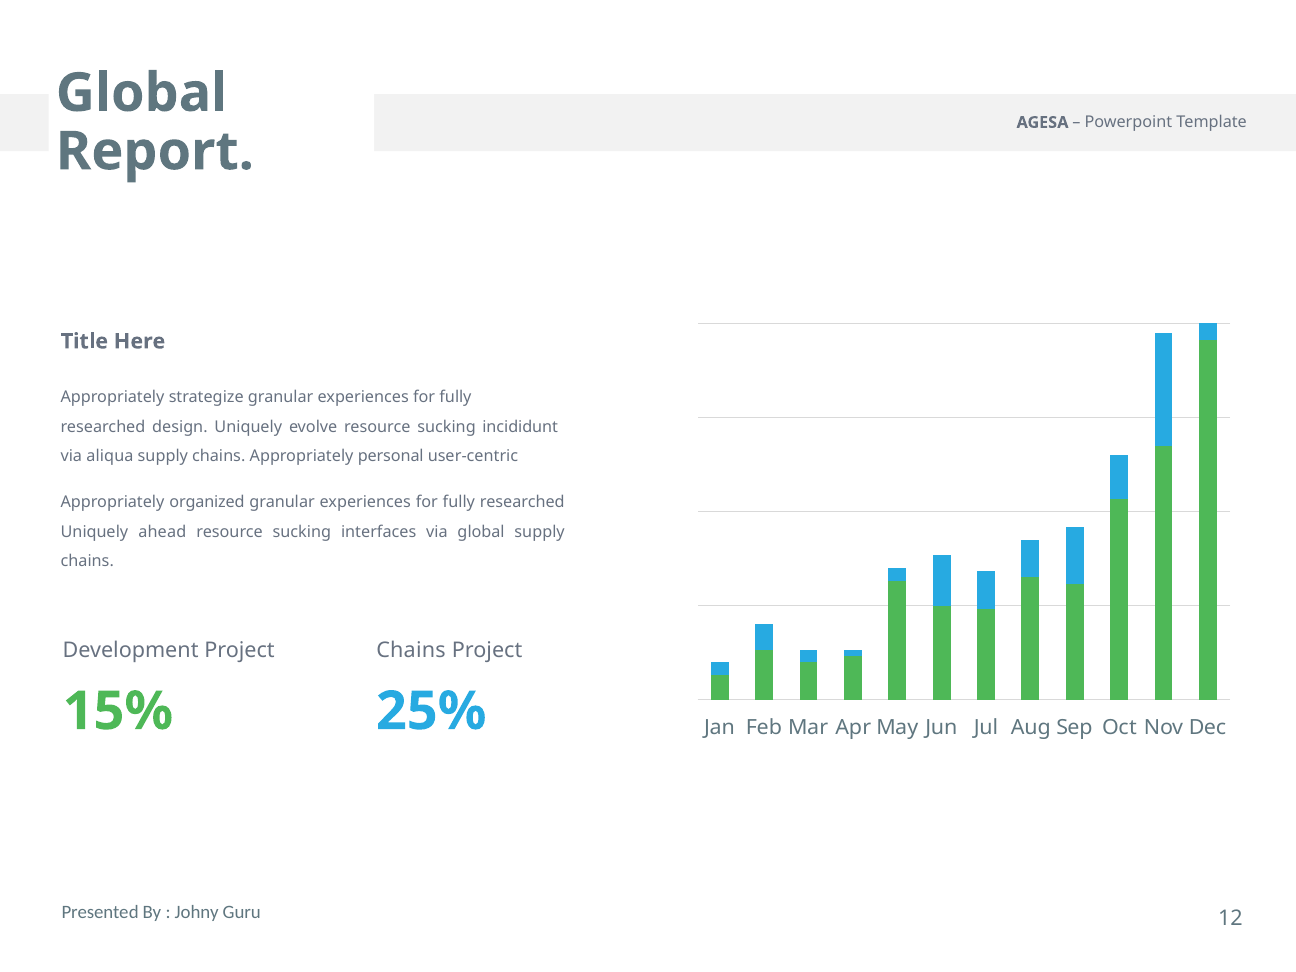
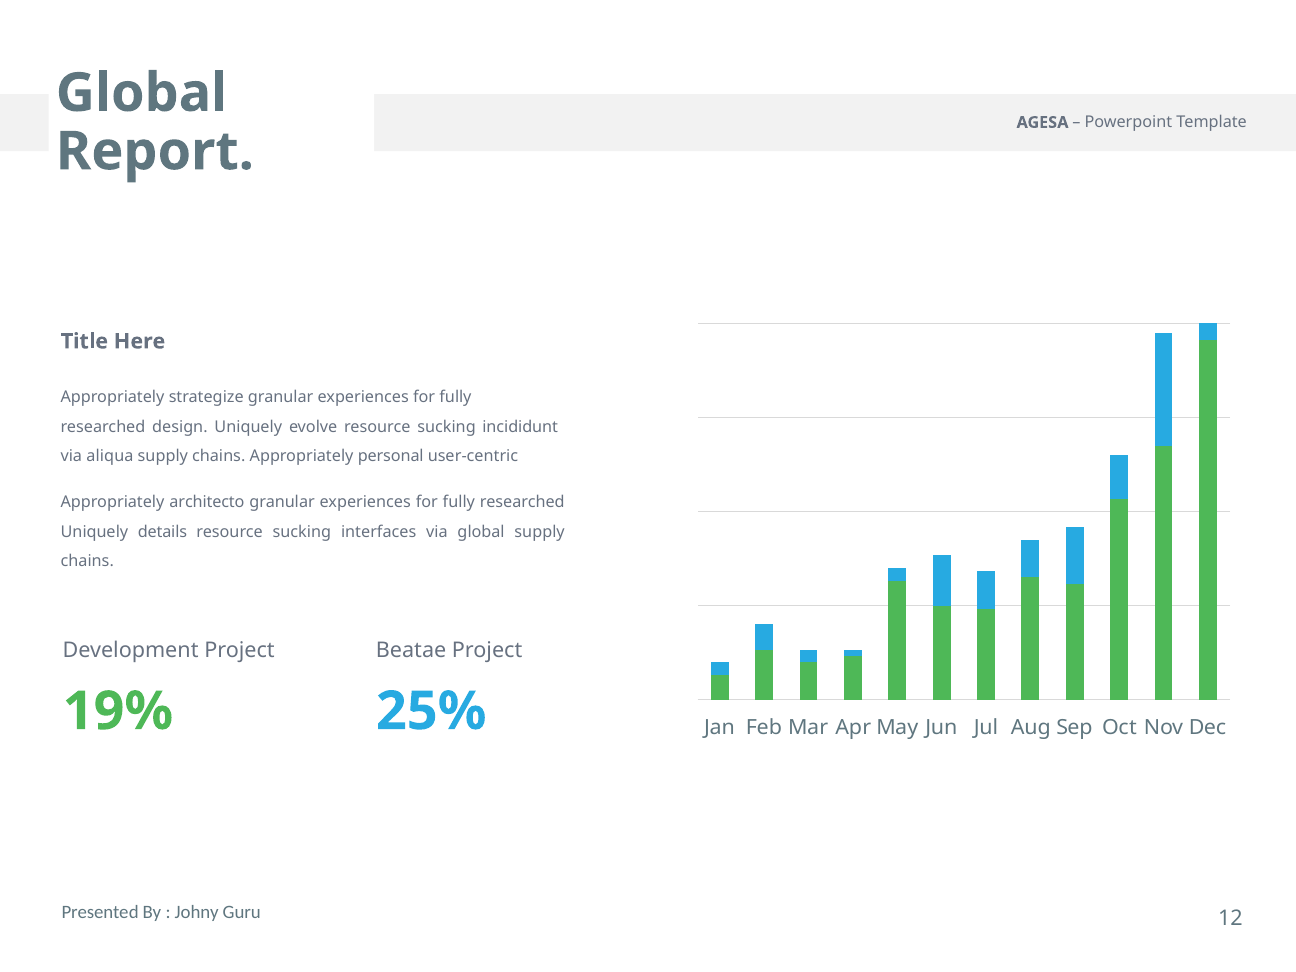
organized: organized -> architecto (207, 502)
ahead: ahead -> details (162, 532)
Chains: Chains -> Beatae (411, 651)
15%: 15% -> 19% (118, 711)
